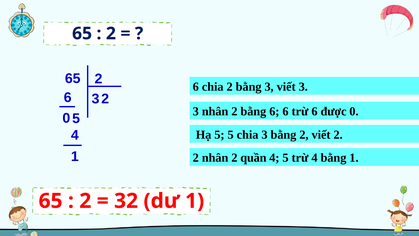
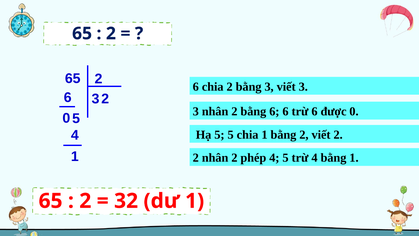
chia 3: 3 -> 1 (264, 135)
quần: quần -> phép (253, 158)
